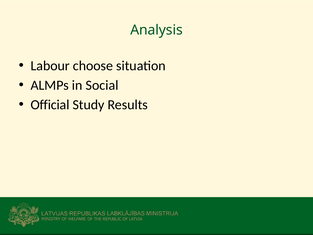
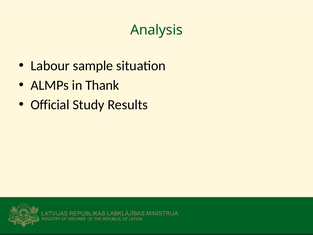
choose: choose -> sample (93, 66)
Social: Social -> Thank (102, 85)
